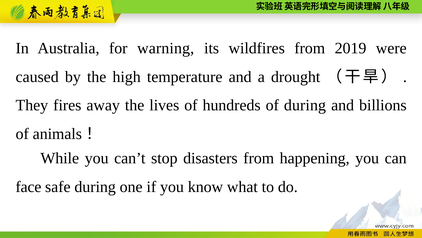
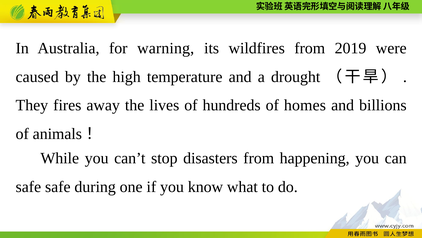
of during: during -> homes (305, 105)
face: face -> safe (28, 186)
